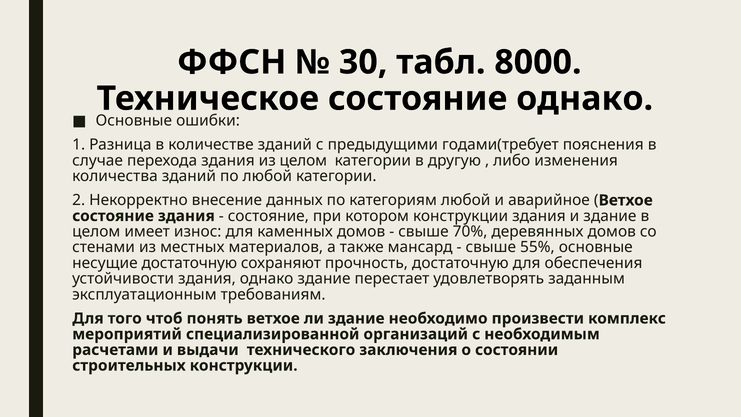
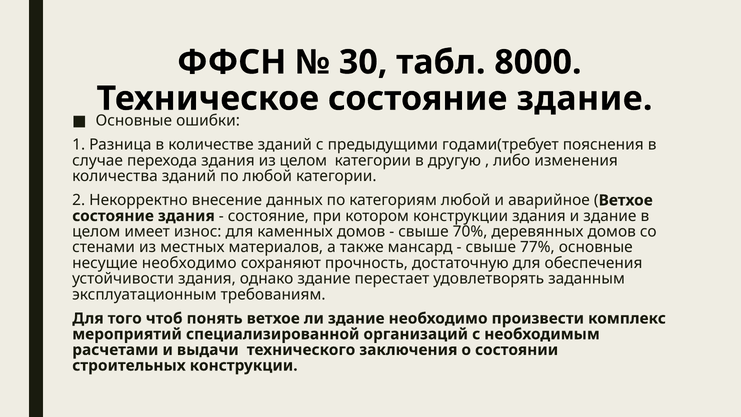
состояние однако: однако -> здание (585, 99)
55%: 55% -> 77% (537, 247)
несущие достаточную: достаточную -> необходимо (189, 263)
